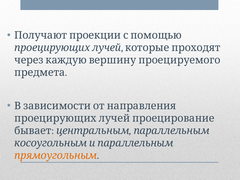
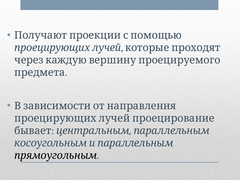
прямоугольным colour: orange -> black (56, 156)
